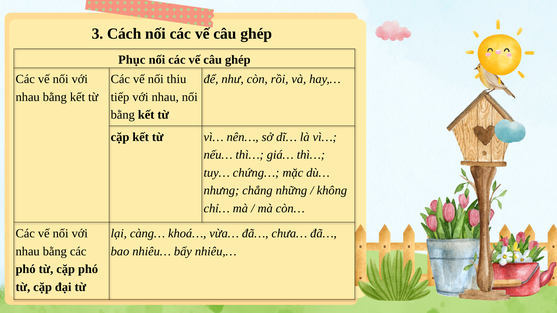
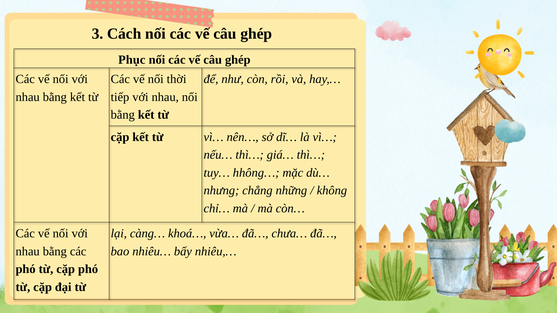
thiu: thiu -> thời (177, 79)
chứng…: chứng… -> hhông… (256, 173)
